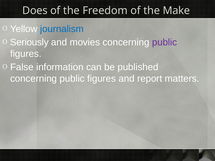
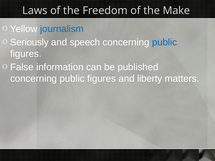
Does: Does -> Laws (35, 11)
movies: movies -> speech (85, 42)
public colour: purple -> blue (165, 42)
report: report -> liberty (150, 79)
